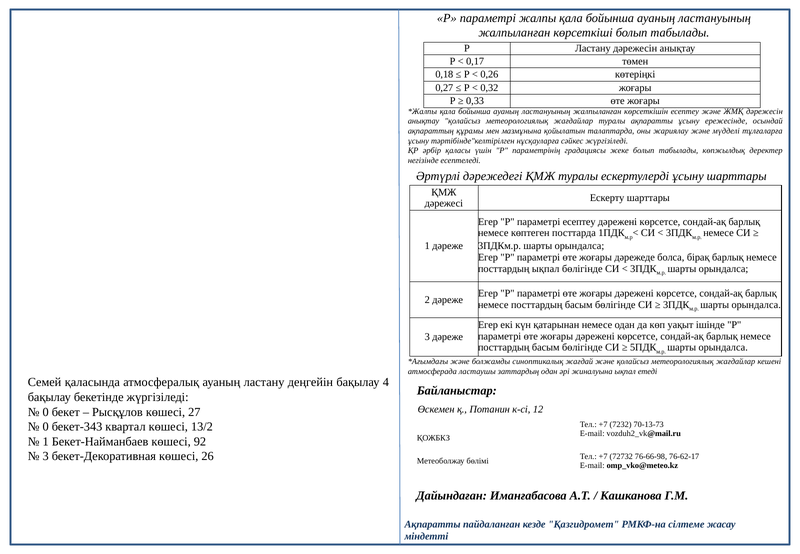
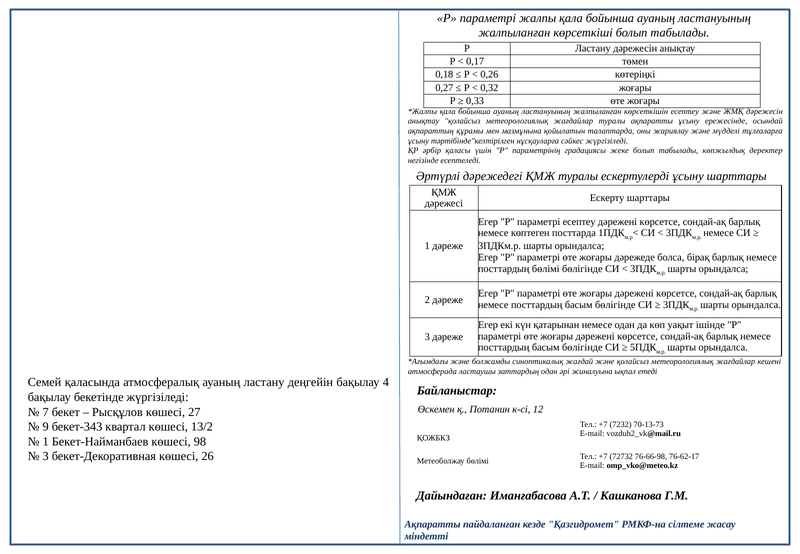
посттардың ықпал: ықпал -> бөлімі (546, 269)
0: 0 -> 7 (46, 412)
0: 0 -> 9 (46, 427)
92: 92 -> 98 (200, 441)
